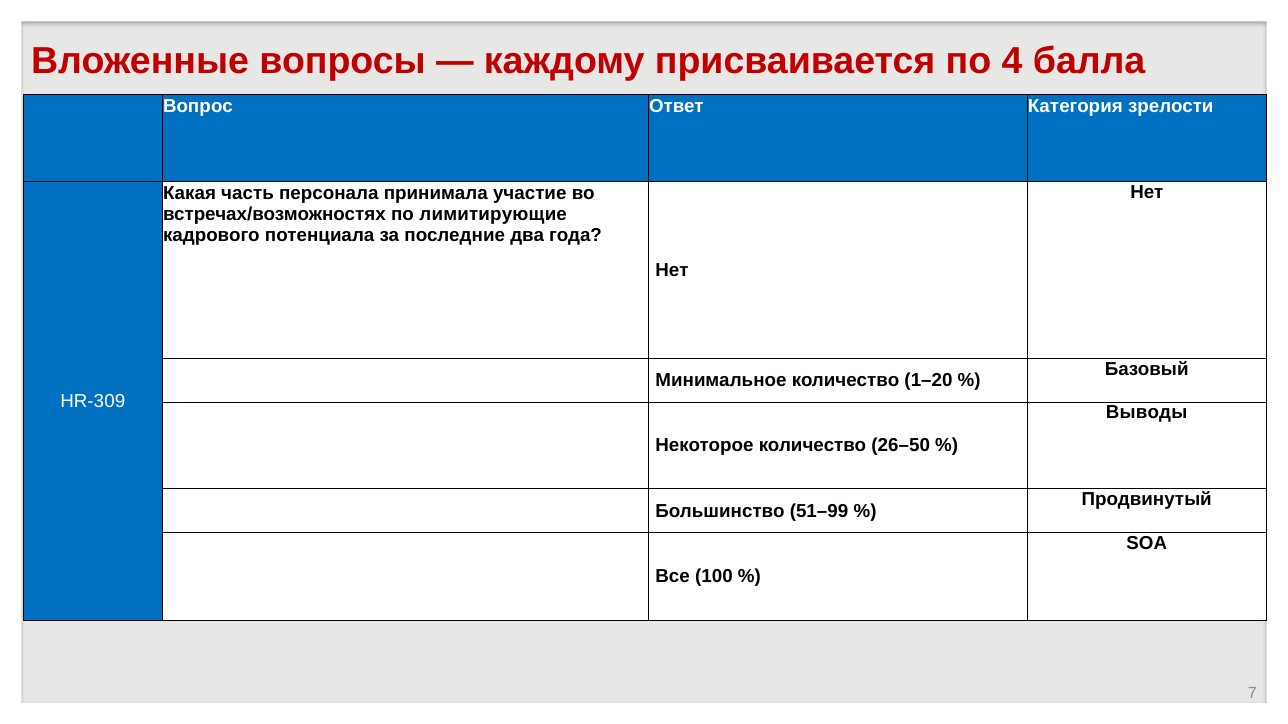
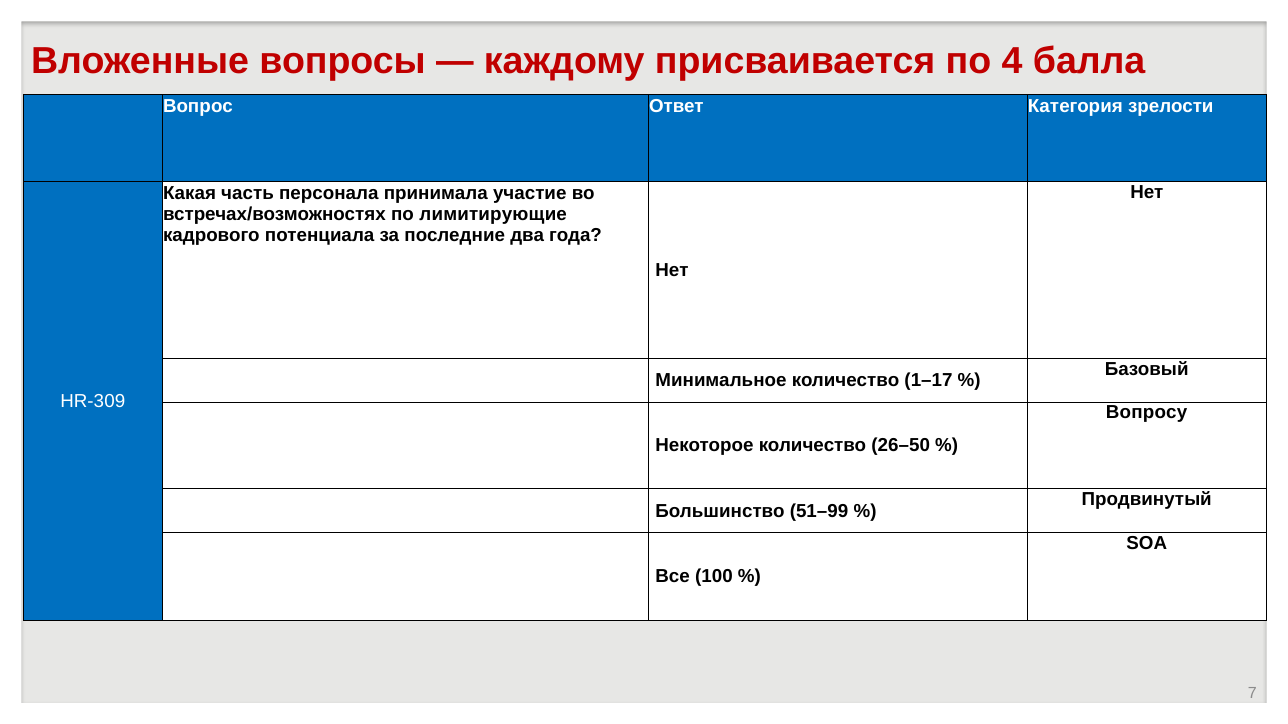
1–20: 1–20 -> 1–17 (929, 381)
Выводы: Выводы -> Вопросу (1147, 413)
